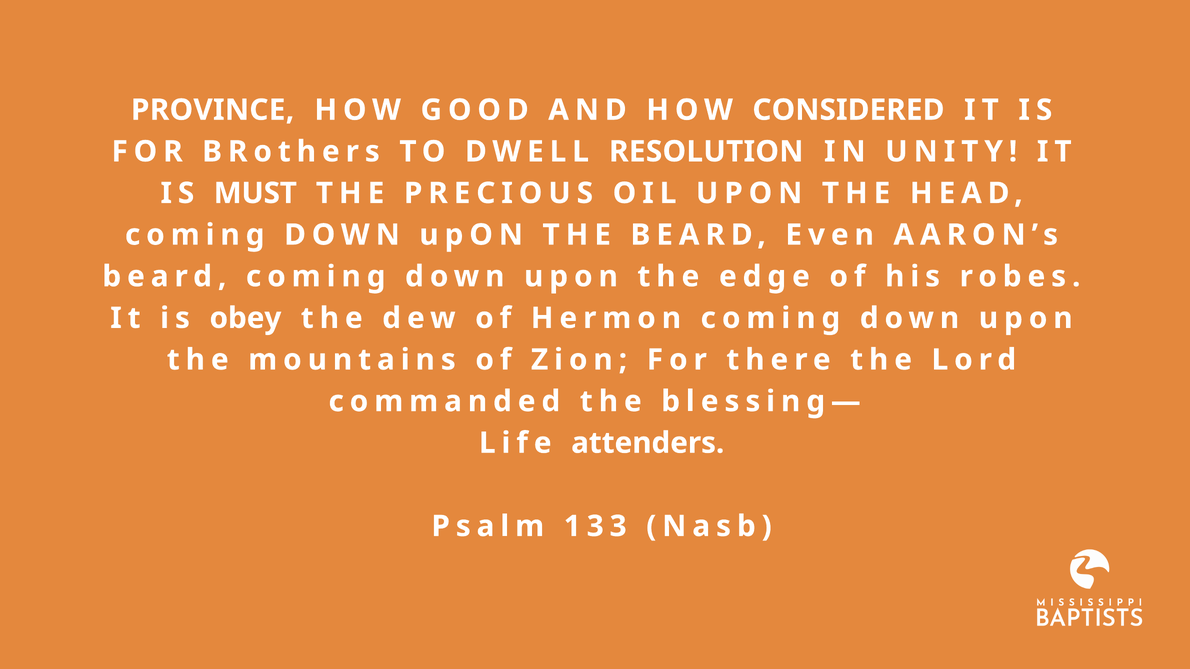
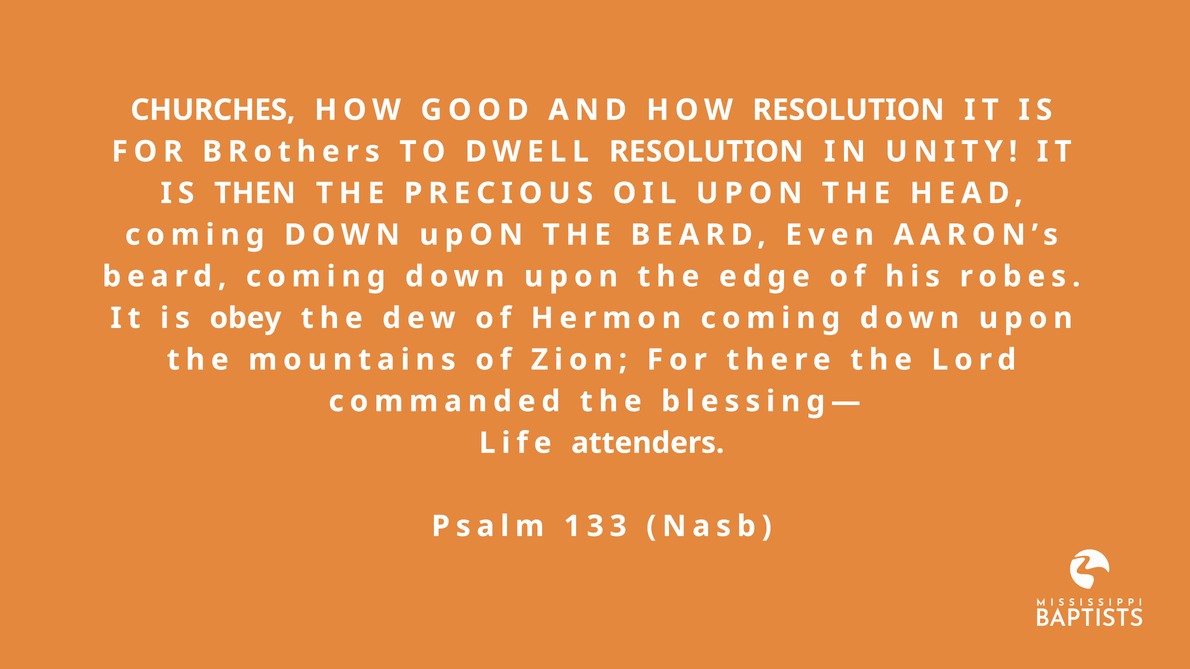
PROVINCE: PROVINCE -> CHURCHES (213, 110)
HOW CONSIDERED: CONSIDERED -> RESOLUTION (848, 110)
MUST: MUST -> THEN (255, 193)
